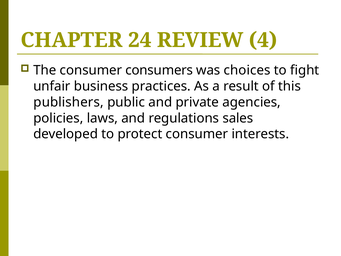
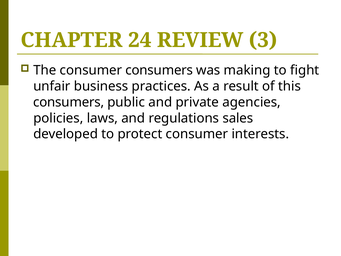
4: 4 -> 3 (263, 40)
choices: choices -> making (247, 70)
publishers: publishers -> consumers (69, 102)
